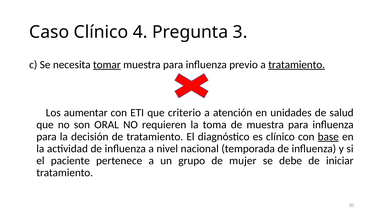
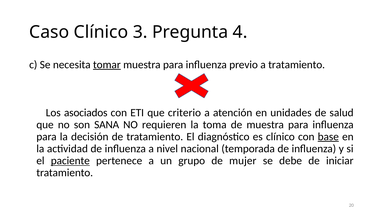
4: 4 -> 3 (140, 32)
3: 3 -> 4 (240, 32)
tratamiento underline: present -> none (297, 65)
aumentar: aumentar -> asociados (86, 113)
ORAL: ORAL -> SANA (107, 125)
paciente underline: none -> present (70, 161)
